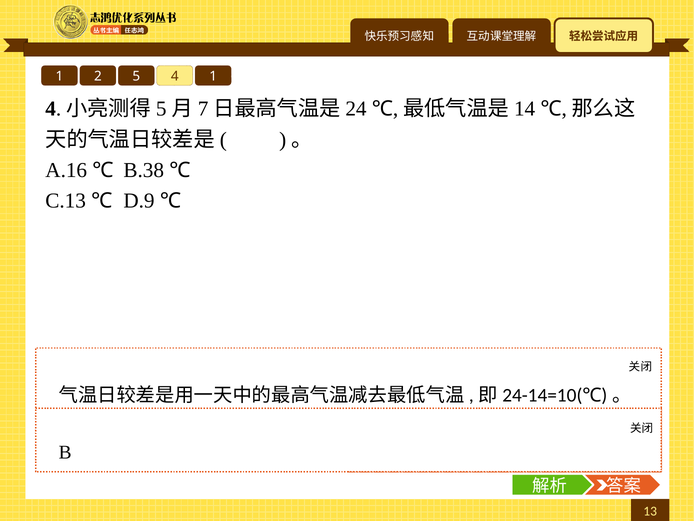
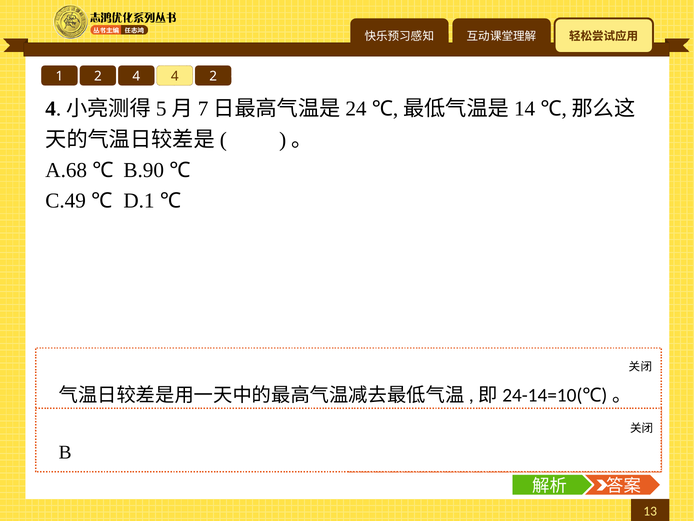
2 5: 5 -> 4 (136, 76)
4 1: 1 -> 2 (213, 76)
A.16: A.16 -> A.68 (66, 170)
B.38: B.38 -> B.90 (144, 170)
C.13: C.13 -> C.49 (66, 200)
D.9: D.9 -> D.1 (139, 200)
